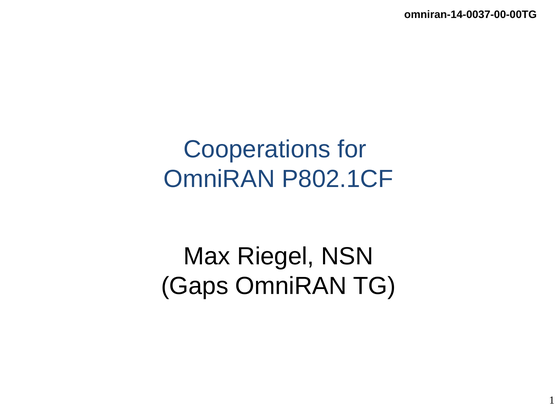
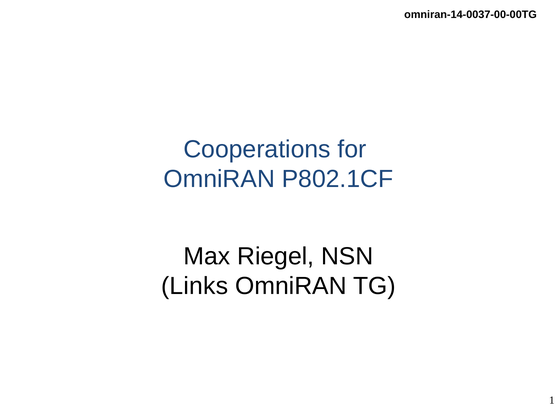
Gaps: Gaps -> Links (195, 286)
